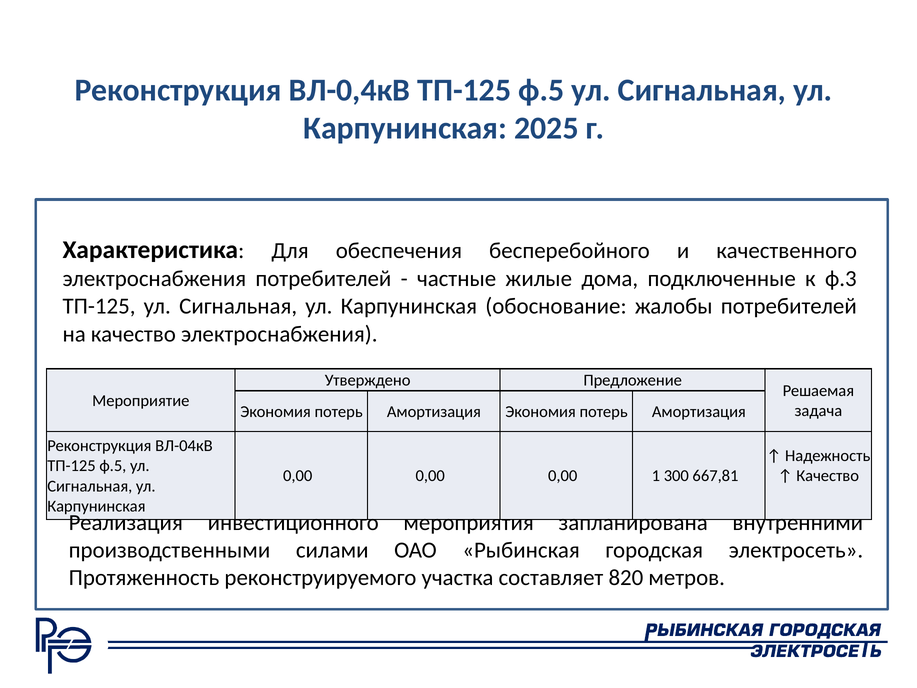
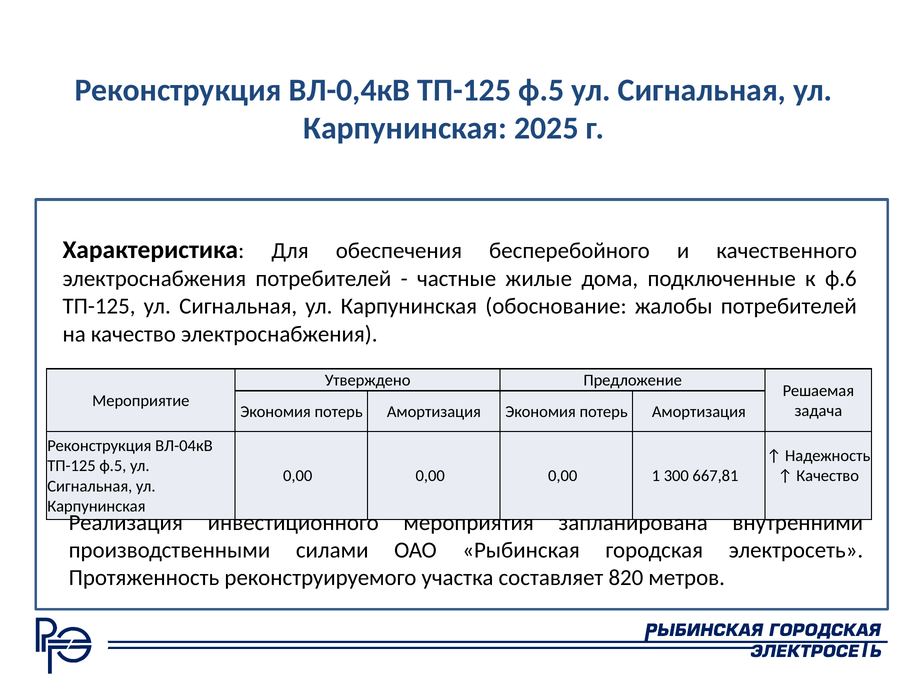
ф.3: ф.3 -> ф.6 (841, 279)
